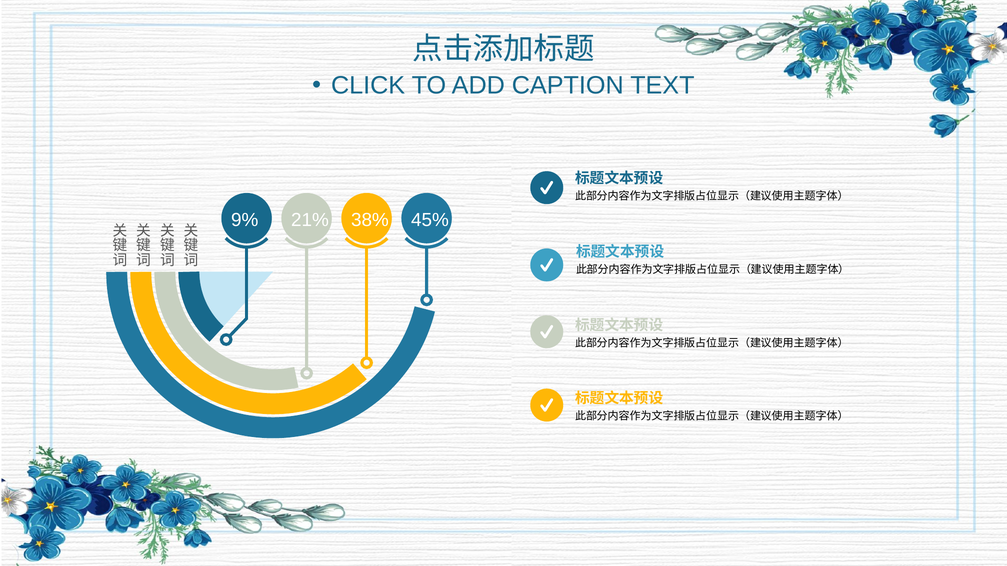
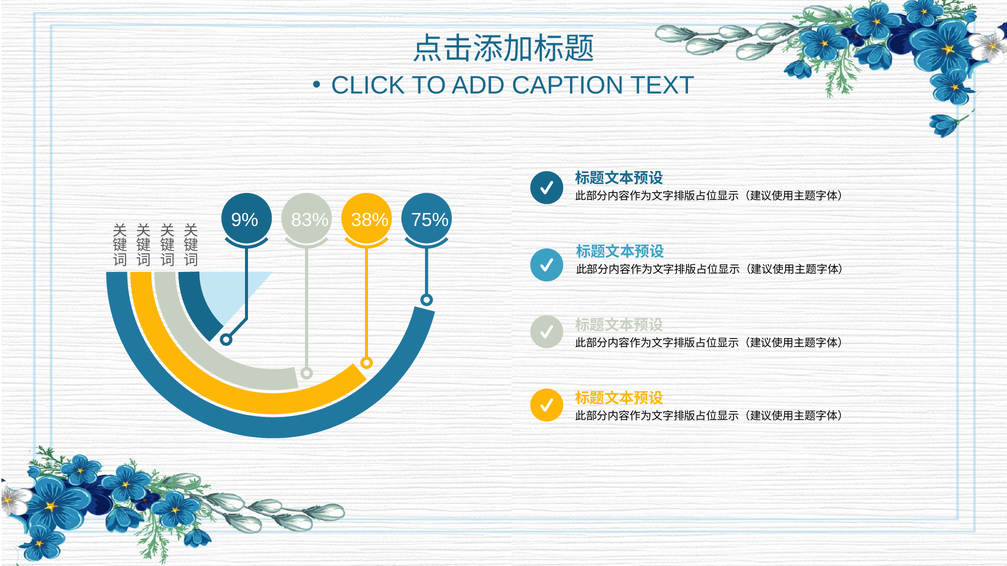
21%: 21% -> 83% (310, 220)
45%: 45% -> 75% (430, 220)
